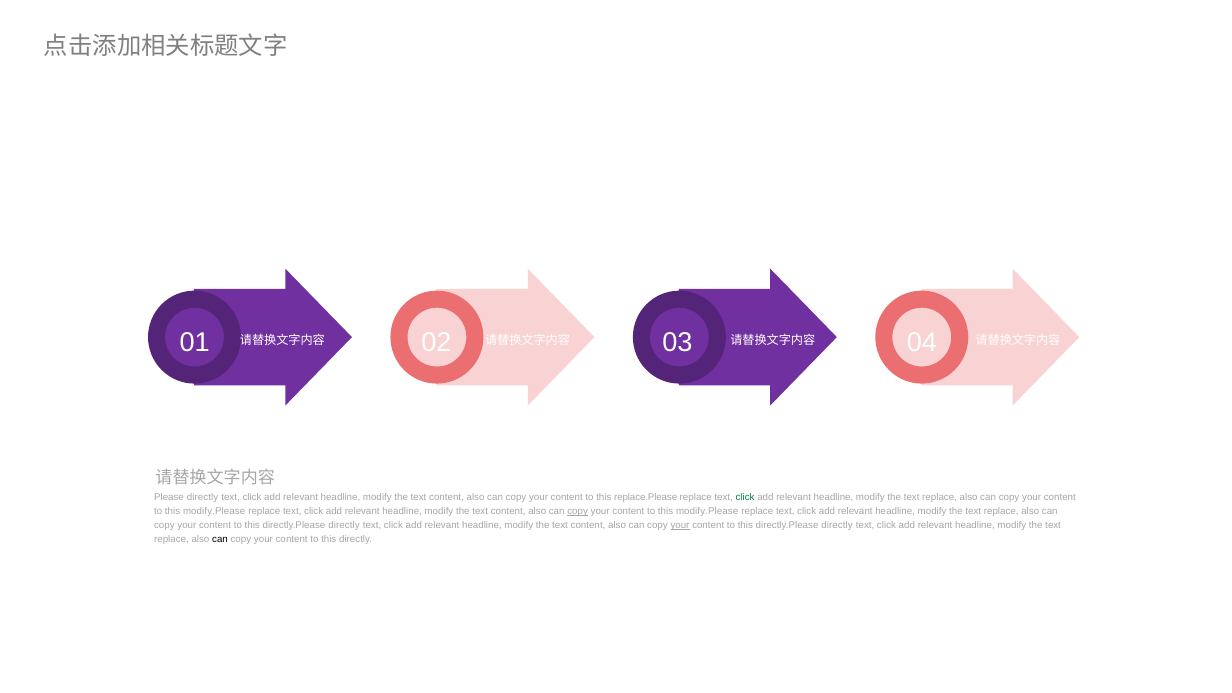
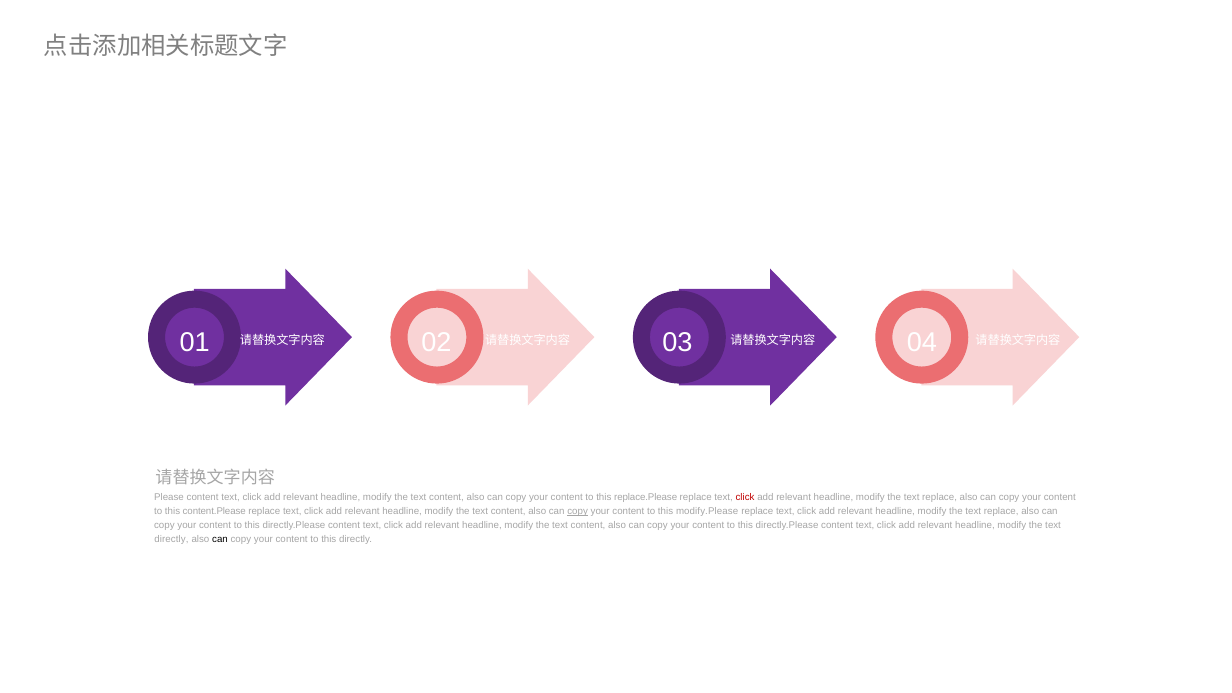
Please directly: directly -> content (203, 497)
click colour: green -> red (745, 497)
modify.Please: modify.Please -> content.Please (214, 511)
directly: directly -> content (344, 525)
your underline: present -> none (680, 525)
directly: directly -> content (837, 525)
replace: replace -> directly (171, 539)
